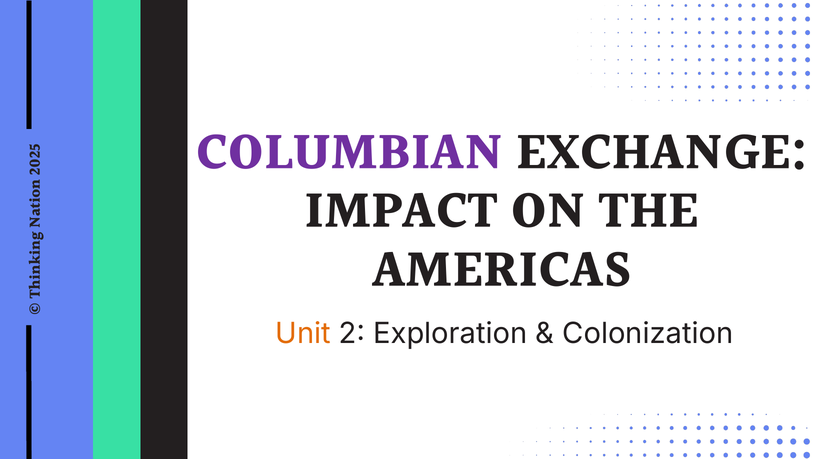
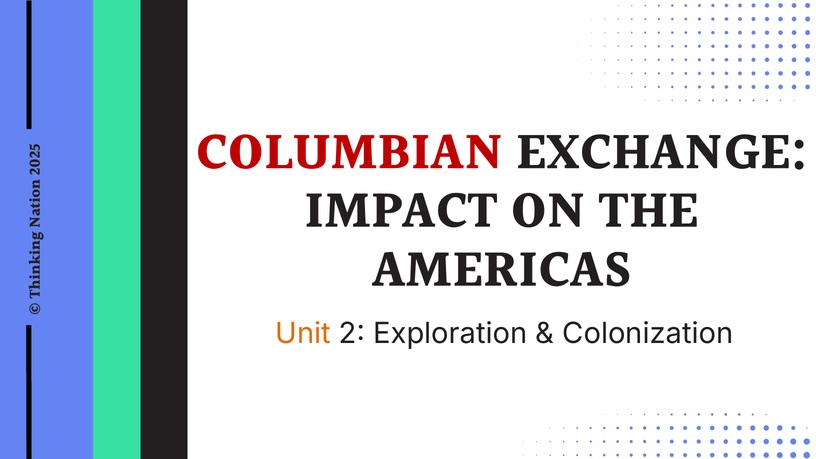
COLUMBIAN colour: purple -> red (350, 154)
